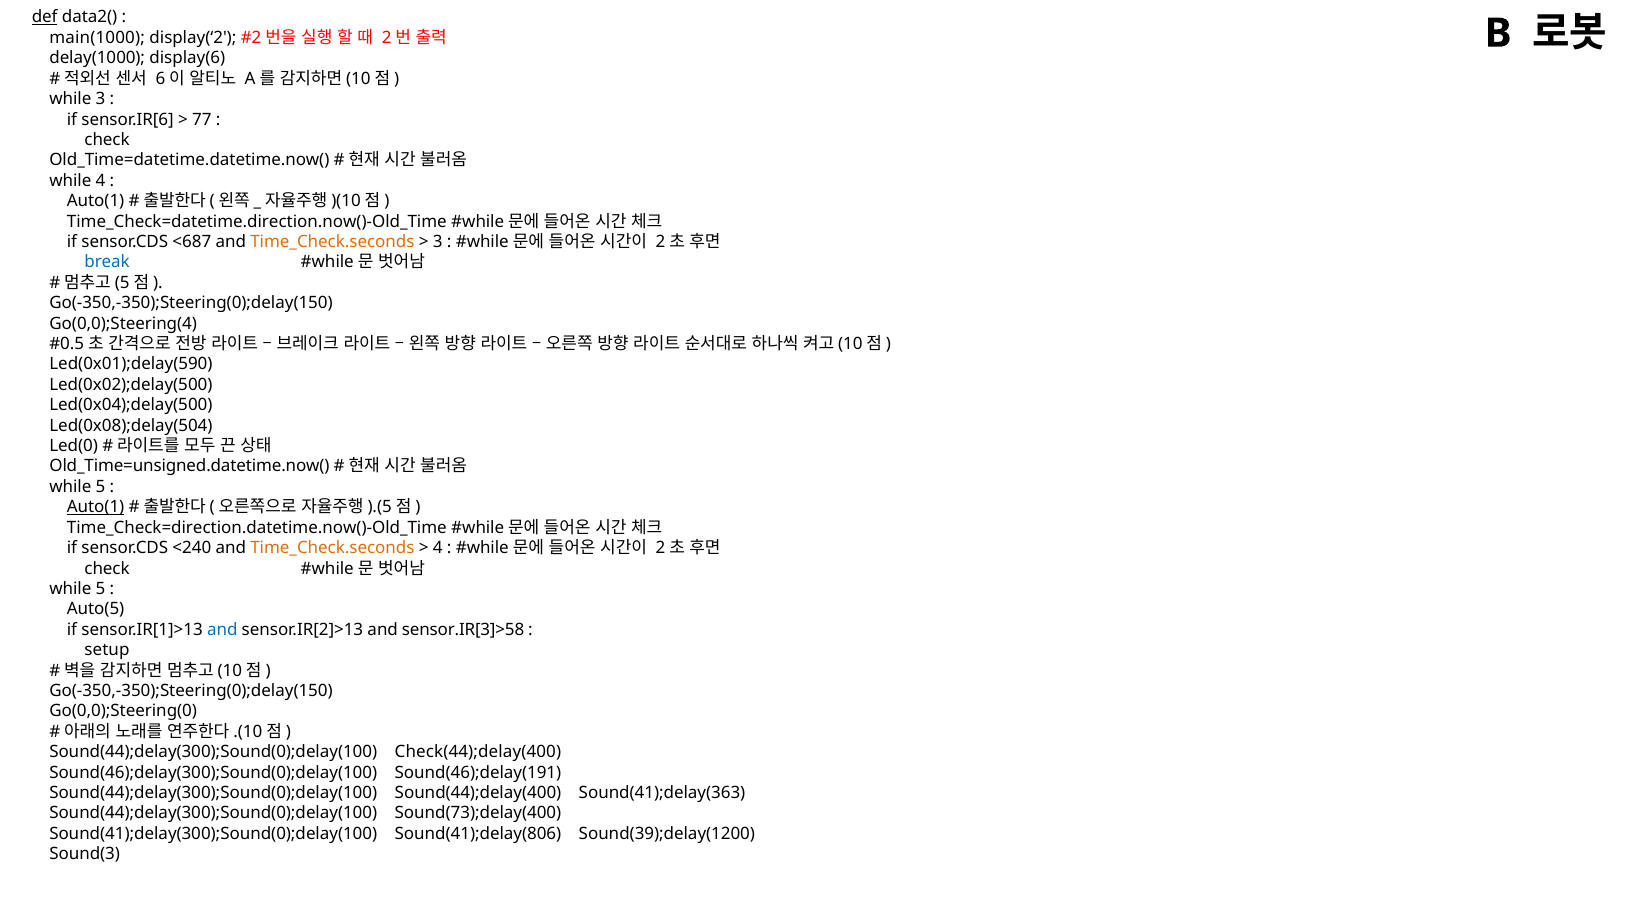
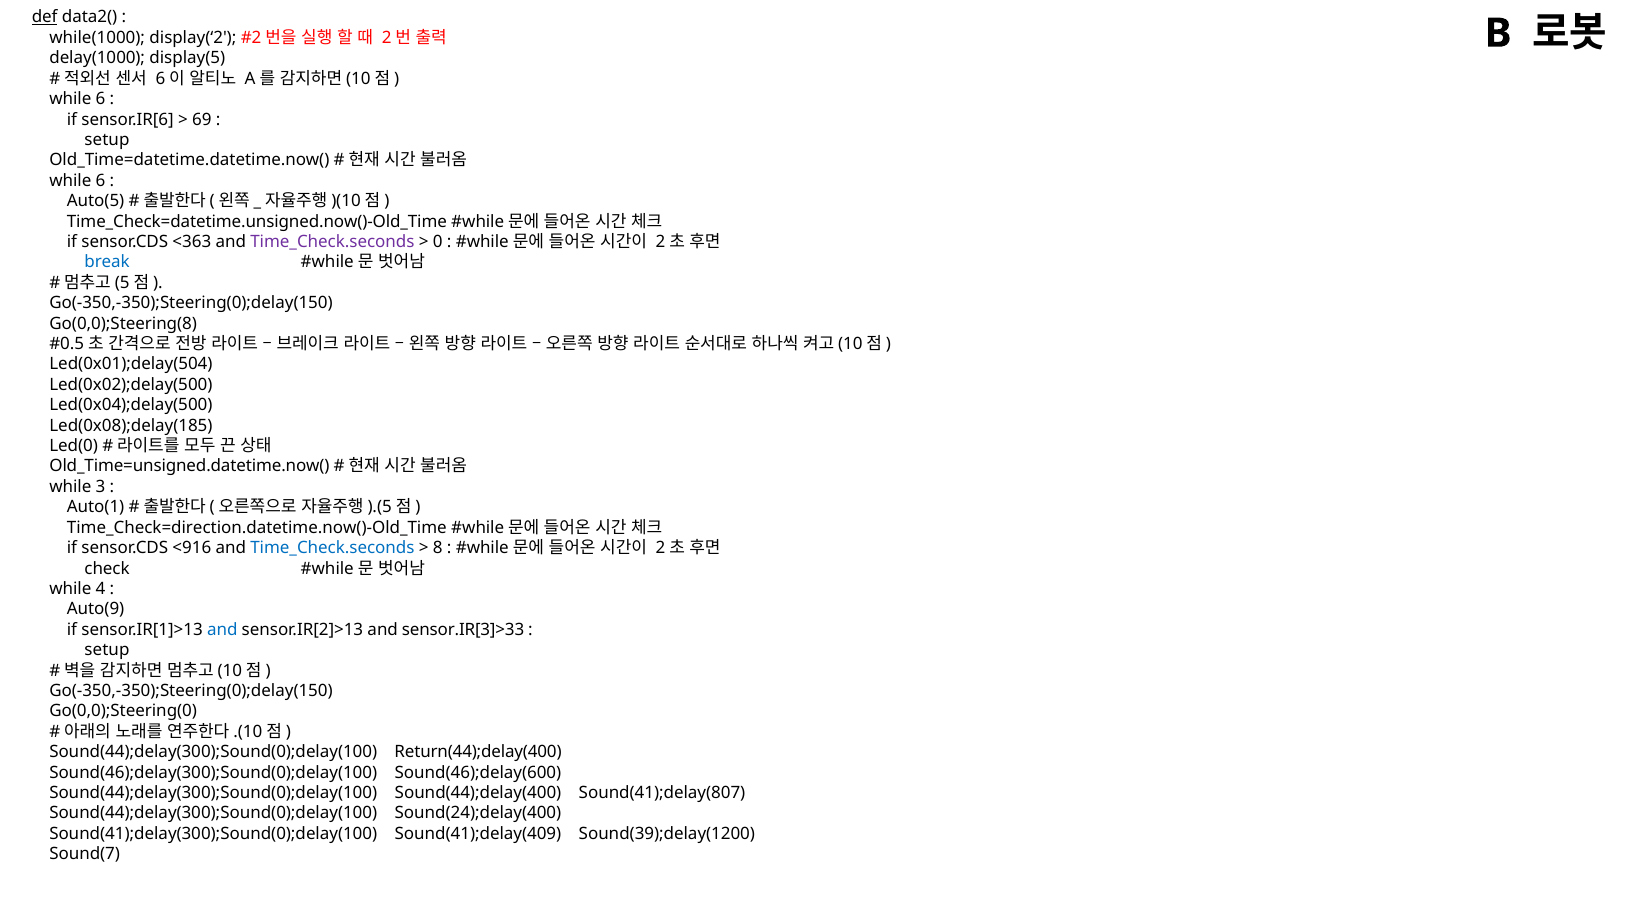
main(1000: main(1000 -> while(1000 (97, 38)
display(6: display(6 -> display(5 (187, 58)
3: 3 -> 6 (101, 99)
77: 77 -> 69 (202, 119)
check: check -> setup (107, 140)
4: 4 -> 6 (101, 181)
Auto(1: Auto(1 -> Auto(5 (96, 201)
Time_Check=datetime.direction.now()-Old_Time: Time_Check=datetime.direction.now()-Old_Time -> Time_Check=datetime.unsigned.now()-Old_Time (257, 222)
<687: <687 -> <363 (192, 242)
Time_Check.seconds colour: orange -> purple (332, 242)
3: 3 -> 0 (438, 242)
Go(0,0);Steering(4: Go(0,0);Steering(4 -> Go(0,0);Steering(8 (123, 324)
Led(0x01);delay(590: Led(0x01);delay(590 -> Led(0x01);delay(504 (131, 364)
Led(0x08);delay(504: Led(0x08);delay(504 -> Led(0x08);delay(185 (131, 426)
5: 5 -> 3 (101, 487)
Auto(1 underline: present -> none (96, 507)
<240: <240 -> <916 (192, 548)
Time_Check.seconds colour: orange -> blue (332, 548)
4: 4 -> 8 (438, 548)
5: 5 -> 4 (101, 589)
Auto(5: Auto(5 -> Auto(9 (96, 610)
sensor.IR[3]>58: sensor.IR[3]>58 -> sensor.IR[3]>33 (463, 630)
Check(44);delay(400: Check(44);delay(400 -> Return(44);delay(400 (478, 752)
Sound(46);delay(191: Sound(46);delay(191 -> Sound(46);delay(600 (478, 773)
Sound(41);delay(363: Sound(41);delay(363 -> Sound(41);delay(807 (662, 793)
Sound(73);delay(400: Sound(73);delay(400 -> Sound(24);delay(400 (478, 814)
Sound(41);delay(806: Sound(41);delay(806 -> Sound(41);delay(409 (478, 834)
Sound(3: Sound(3 -> Sound(7 (85, 855)
